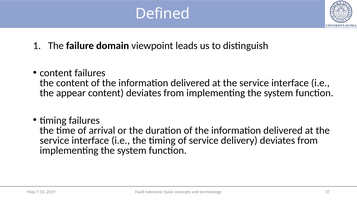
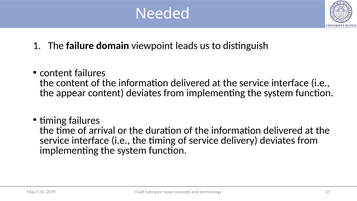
Defined: Defined -> Needed (163, 14)
